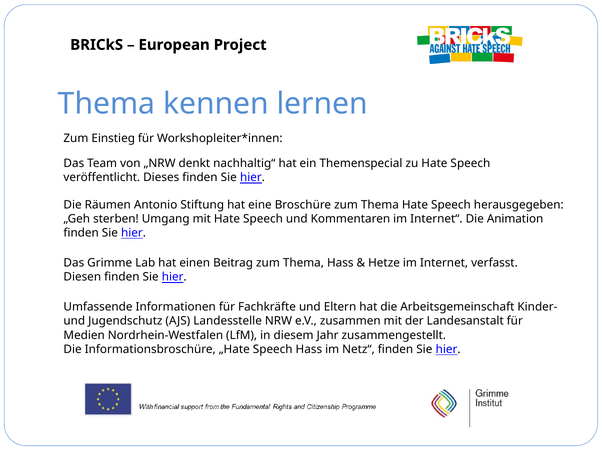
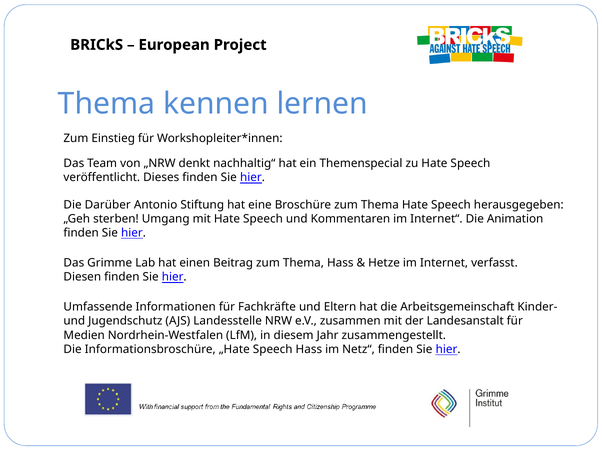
Räumen: Räumen -> Darüber (108, 205)
